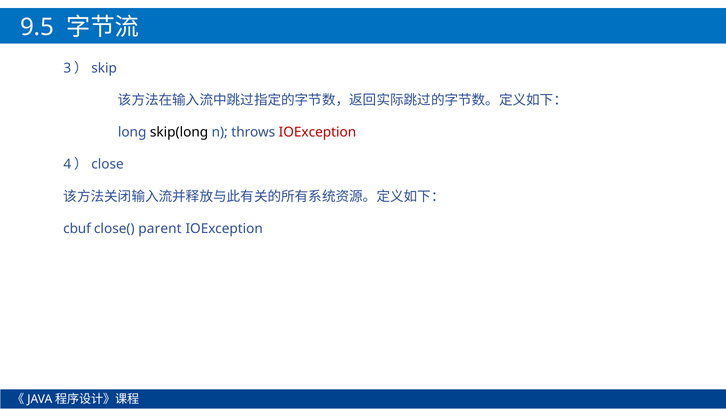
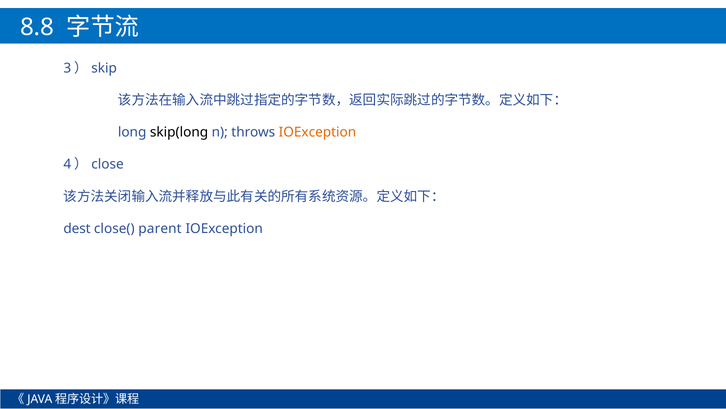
9.5: 9.5 -> 8.8 (37, 27)
IOException colour: red -> orange (317, 132)
cbuf: cbuf -> dest (77, 228)
